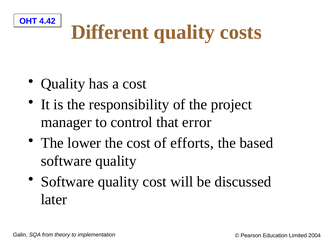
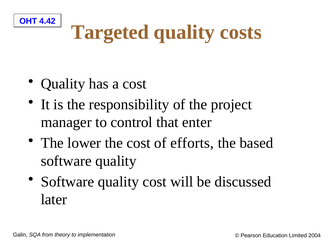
Different: Different -> Targeted (110, 32)
error: error -> enter (197, 122)
